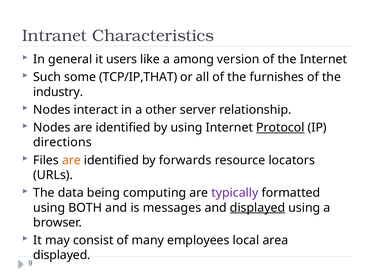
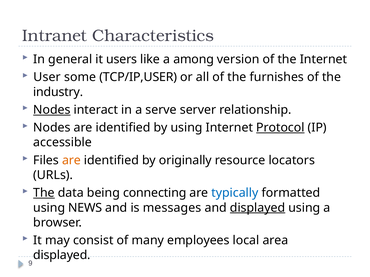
Such: Such -> User (47, 77)
TCP/IP,THAT: TCP/IP,THAT -> TCP/IP,USER (138, 77)
Nodes underline: none -> present (52, 110)
other: other -> serve (161, 110)
directions: directions -> accessible (63, 143)
forwards: forwards -> originally (185, 161)
The underline: none -> present (44, 193)
computing: computing -> connecting (155, 193)
typically colour: purple -> blue (235, 193)
BOTH: BOTH -> NEWS (85, 208)
